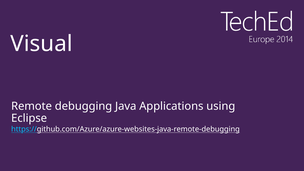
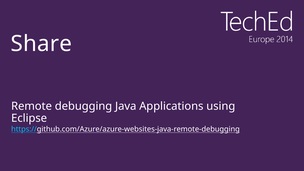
Visual: Visual -> Share (41, 44)
